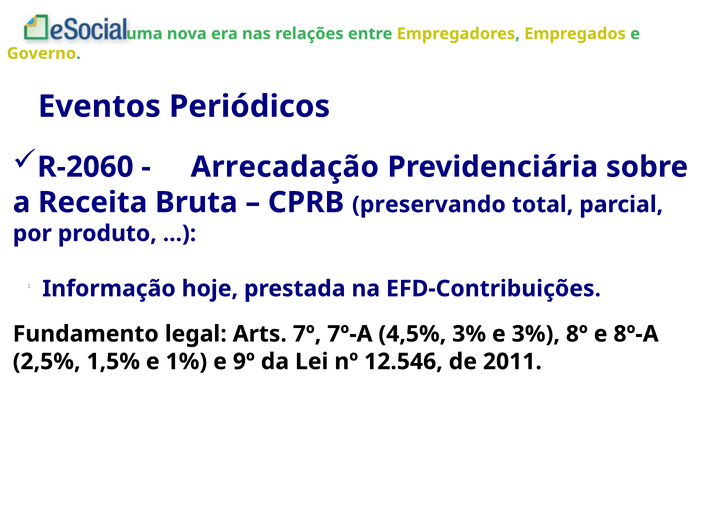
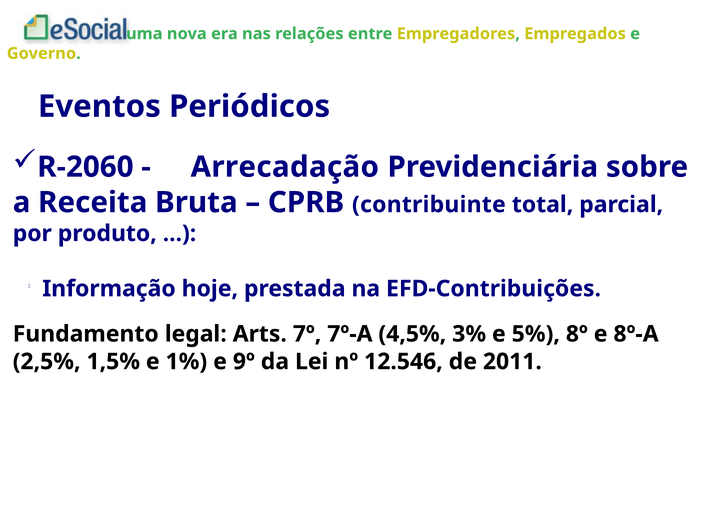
preservando: preservando -> contribuinte (429, 205)
e 3%: 3% -> 5% (536, 334)
